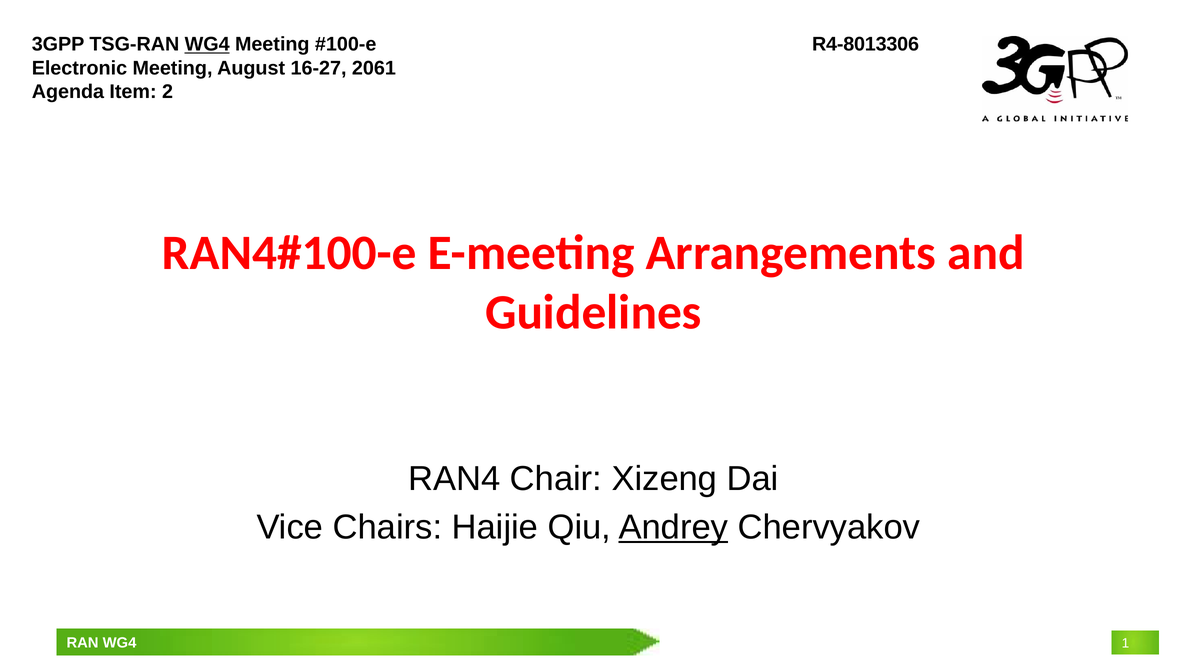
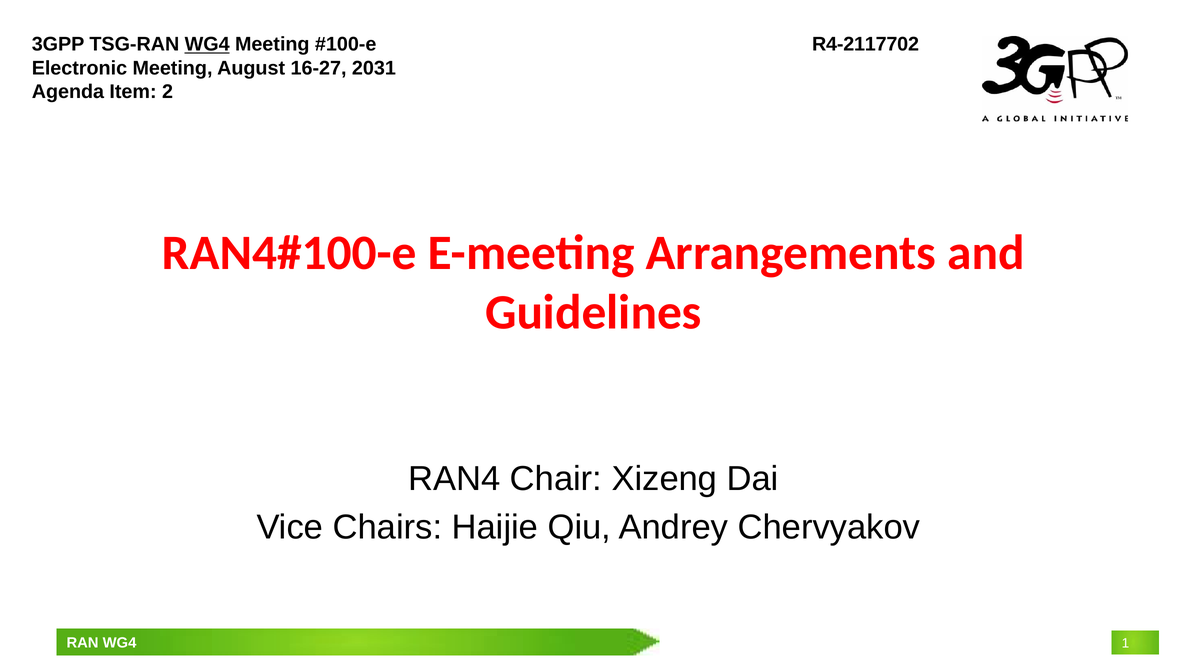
R4-8013306: R4-8013306 -> R4-2117702 (866, 44)
2061: 2061 -> 2031 (374, 68)
Andrey underline: present -> none (673, 527)
